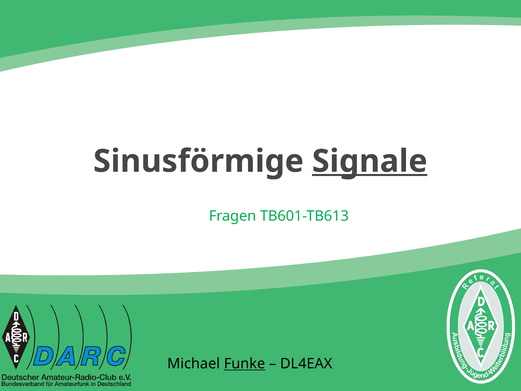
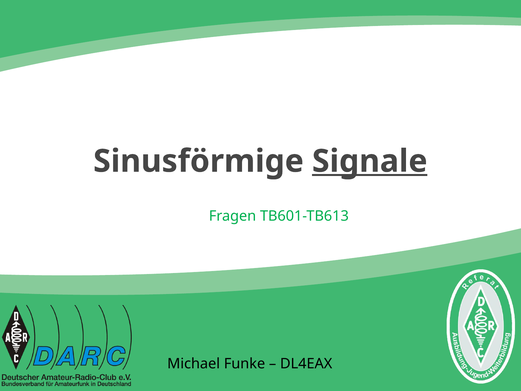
Funke underline: present -> none (245, 364)
